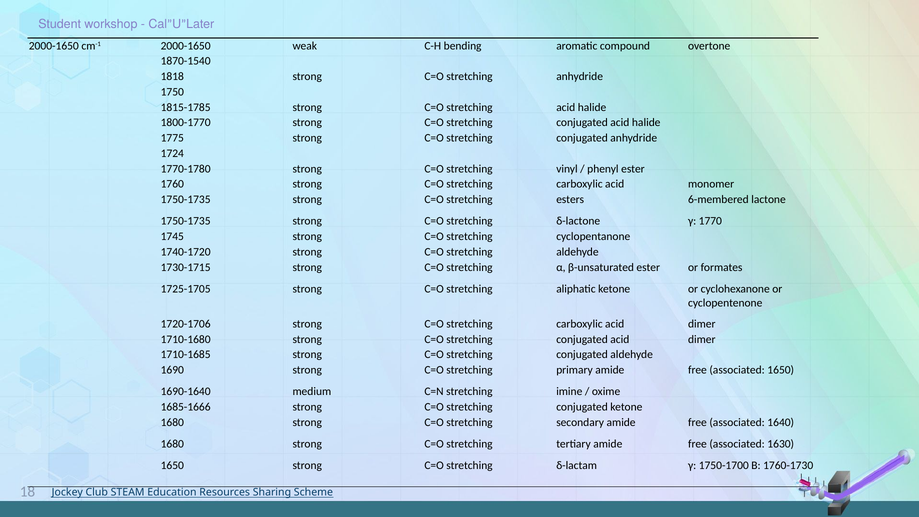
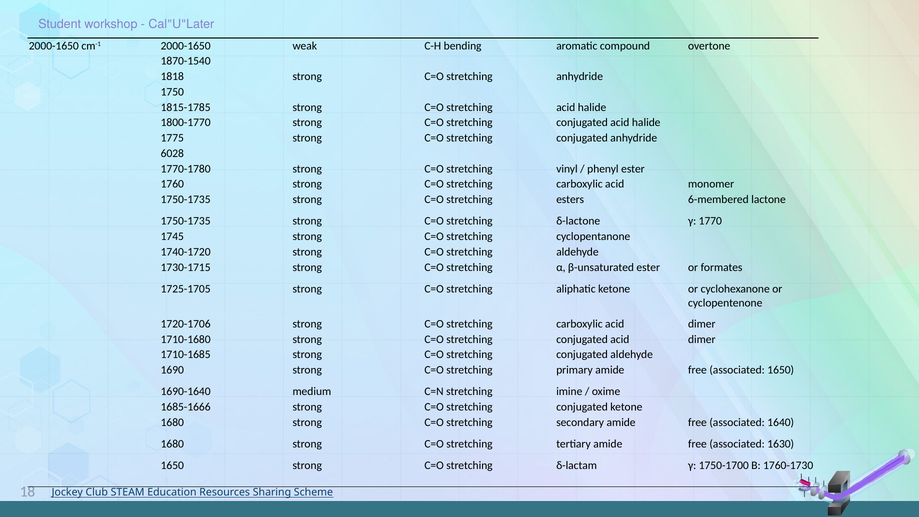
1724: 1724 -> 6028 (172, 153)
